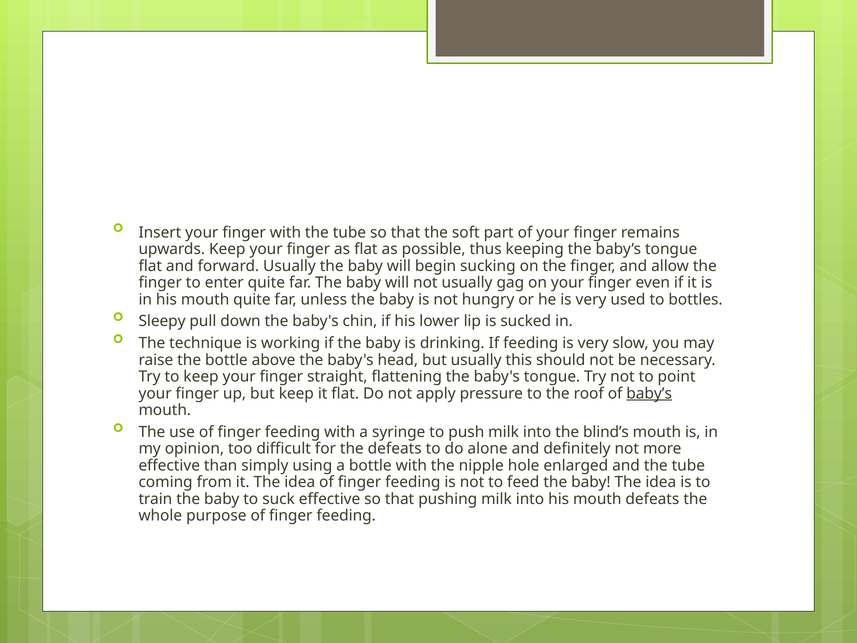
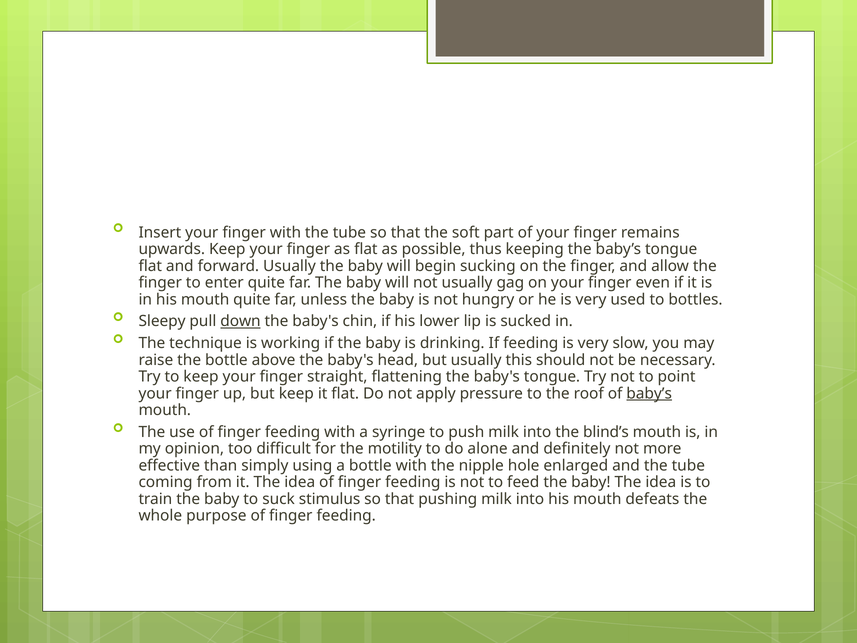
down underline: none -> present (241, 321)
the defeats: defeats -> motility (395, 449)
suck effective: effective -> stimulus (330, 499)
